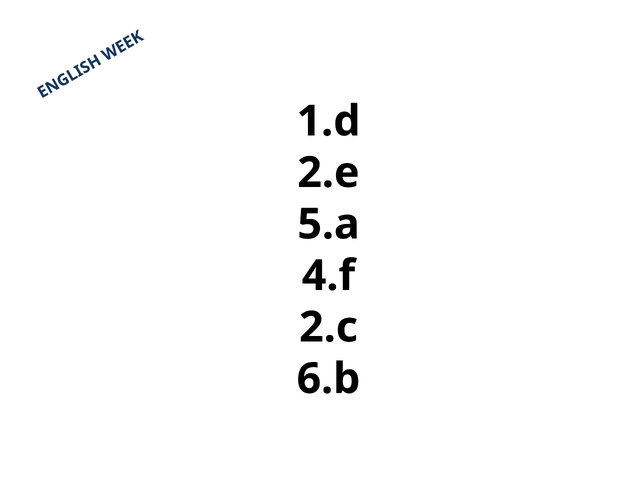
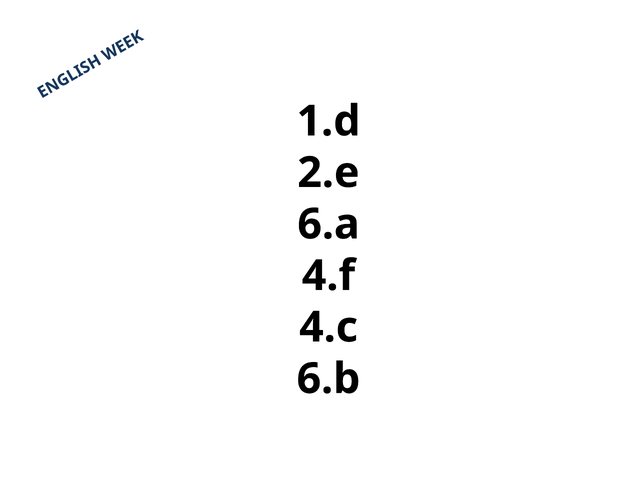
5.a: 5.a -> 6.a (329, 224)
2.c: 2.c -> 4.c (329, 327)
